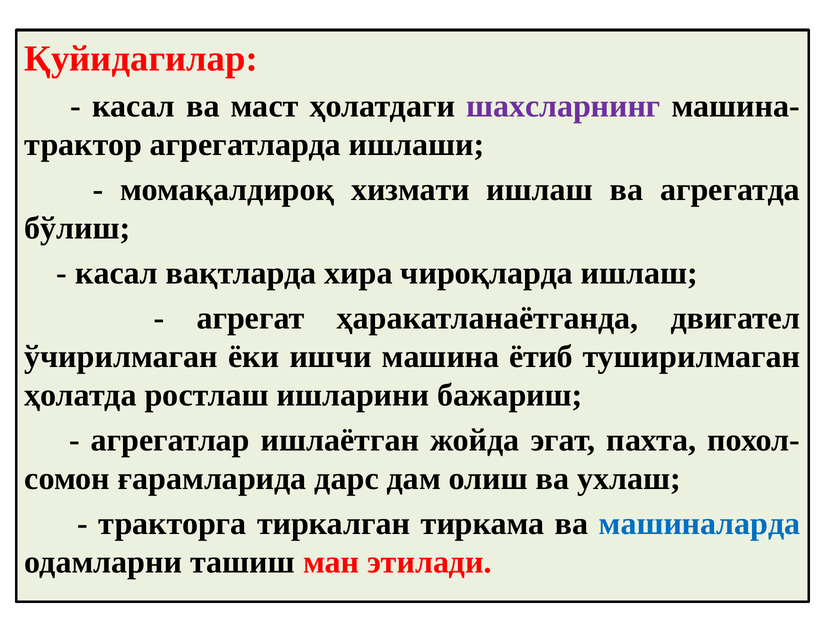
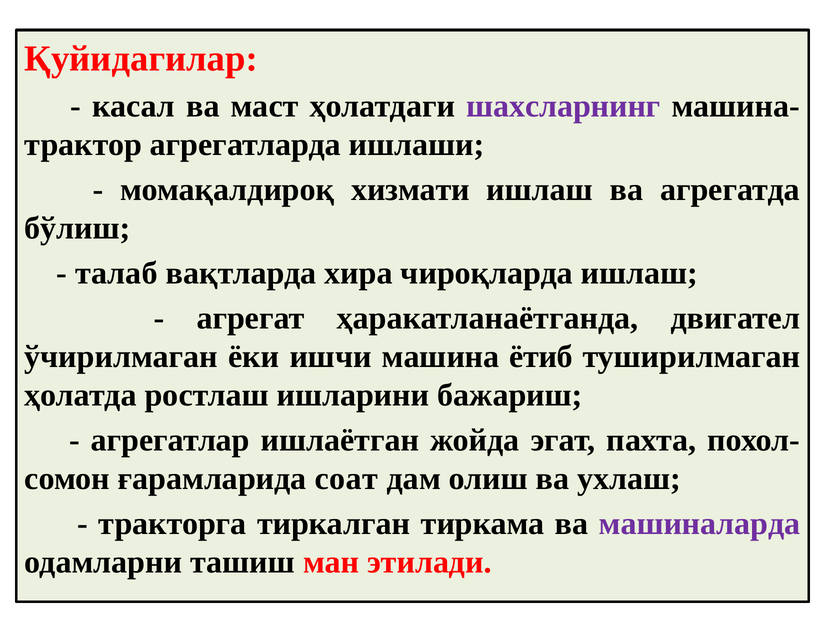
касал: касал -> талаб (116, 273)
дарс: дарс -> соат (346, 478)
машиналарда colour: blue -> purple (699, 523)
